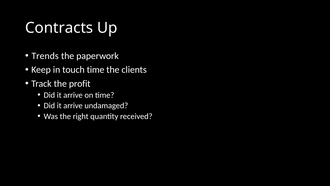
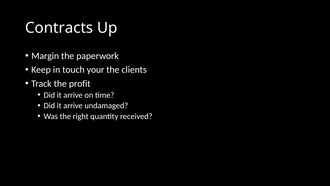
Trends: Trends -> Margin (45, 56)
touch time: time -> your (96, 70)
